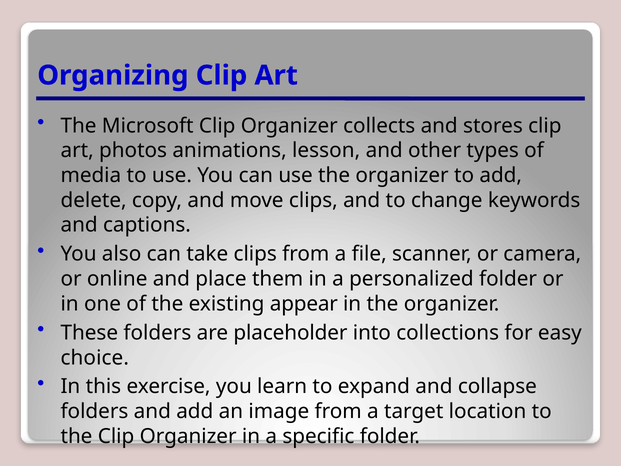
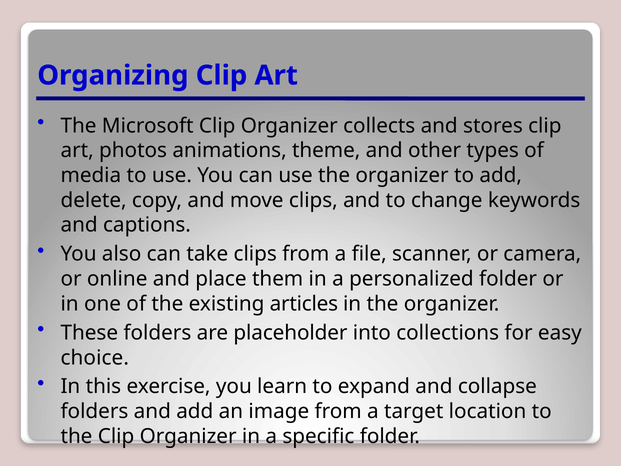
lesson: lesson -> theme (326, 150)
appear: appear -> articles (304, 304)
